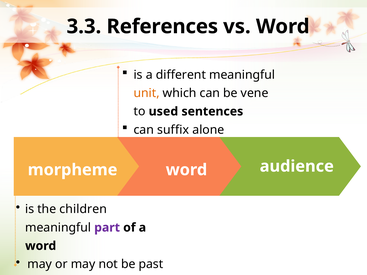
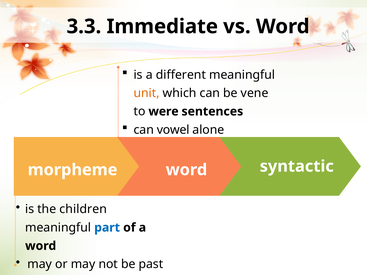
References: References -> Immediate (162, 27)
used: used -> were (164, 112)
suffix: suffix -> vowel (173, 130)
audience: audience -> syntactic (297, 166)
part colour: purple -> blue (107, 228)
